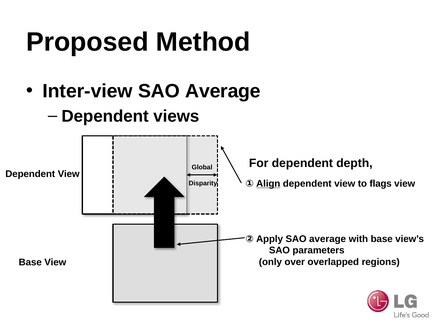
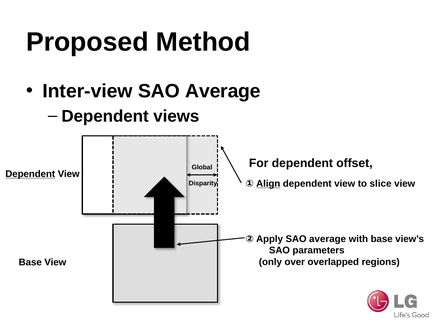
depth: depth -> offset (354, 163)
Dependent underline: none -> present (30, 174)
flags: flags -> slice (381, 184)
